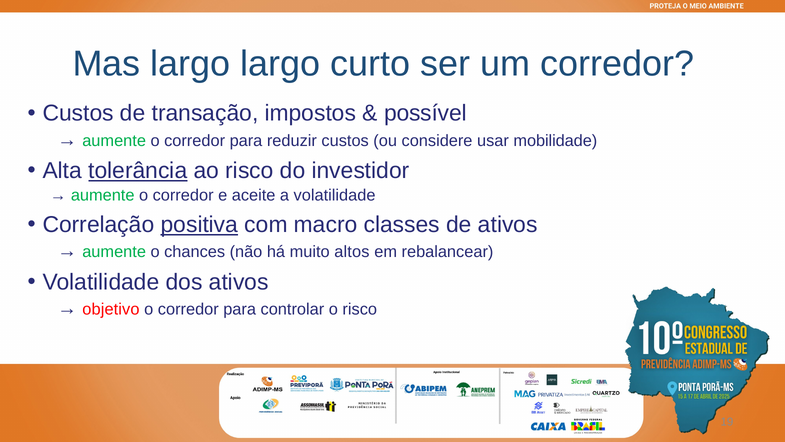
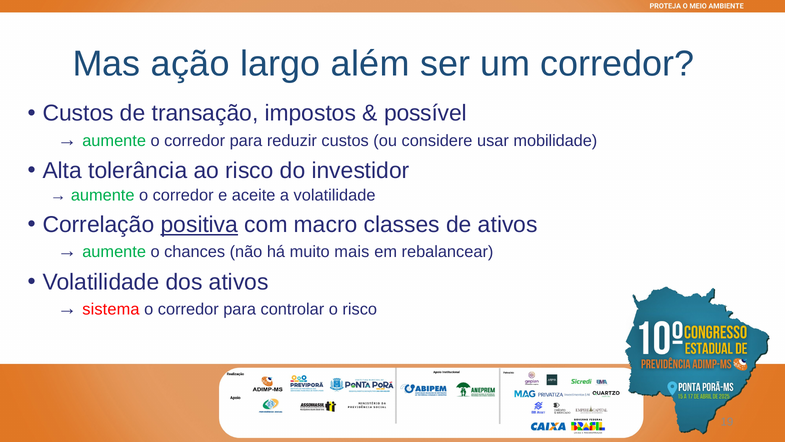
Mas largo: largo -> ação (190, 64)
curto: curto -> além (370, 64)
tolerância underline: present -> none (138, 171)
altos: altos -> mais (352, 252)
objetivo: objetivo -> sistema (111, 309)
